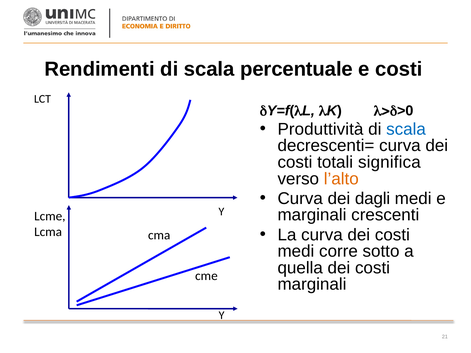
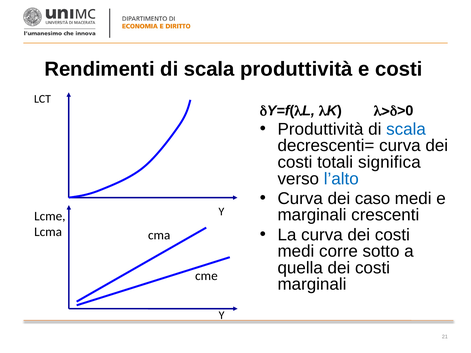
scala percentuale: percentuale -> produttività (296, 69)
l’alto colour: orange -> blue (341, 179)
dagli: dagli -> caso (373, 199)
